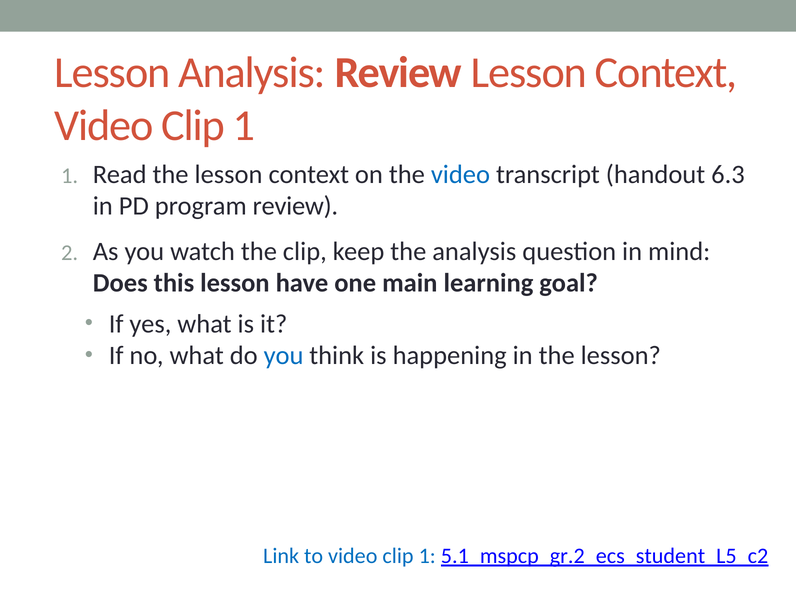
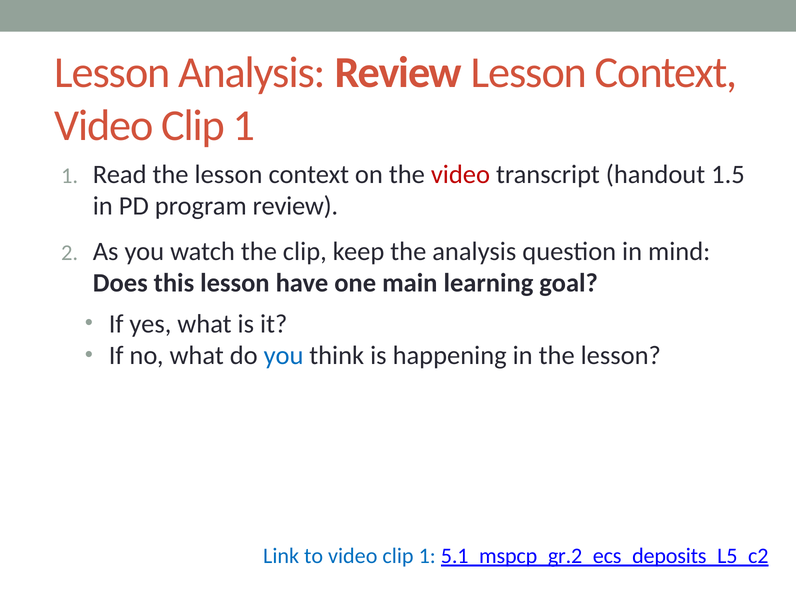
video colour: blue -> red (460, 174)
6.3: 6.3 -> 1.5 (728, 174)
5.1_mspcp_gr.2_ecs_student_L5_c2: 5.1_mspcp_gr.2_ecs_student_L5_c2 -> 5.1_mspcp_gr.2_ecs_deposits_L5_c2 (605, 556)
